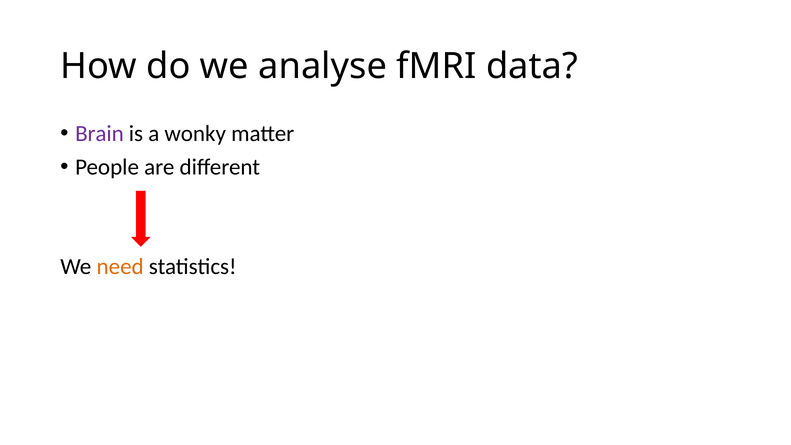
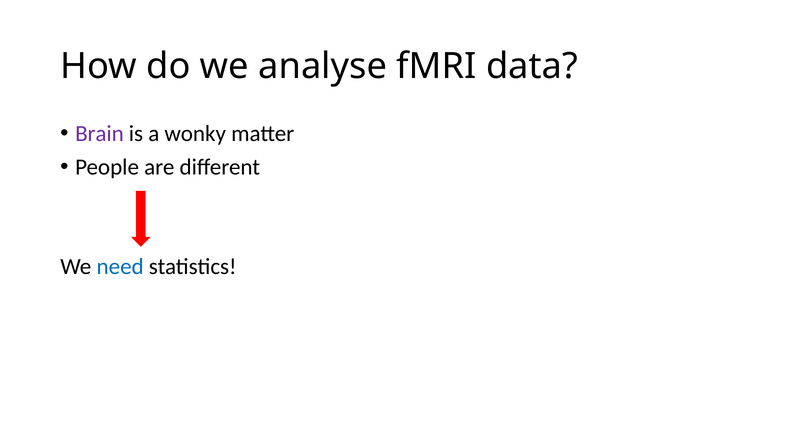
need colour: orange -> blue (120, 266)
